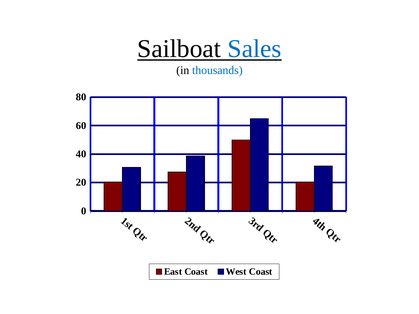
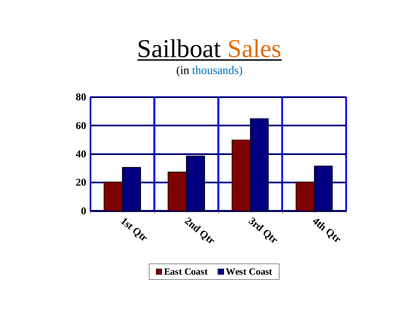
Sales colour: blue -> orange (254, 49)
